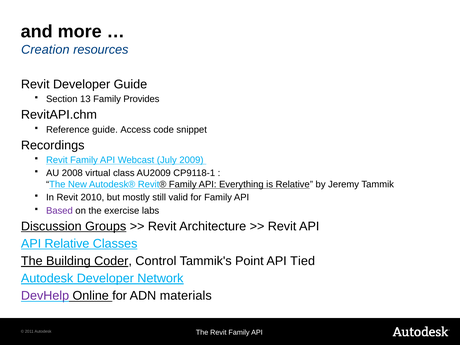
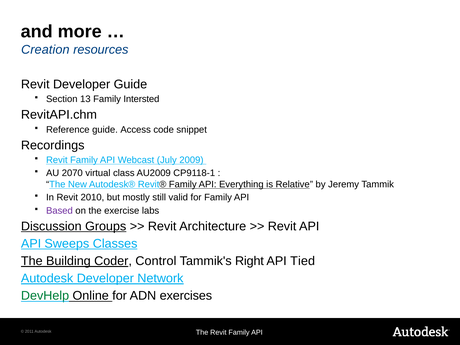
Provides: Provides -> Intersted (141, 99)
2008: 2008 -> 2070 (72, 173)
API Relative: Relative -> Sweeps (67, 244)
Point: Point -> Right (249, 261)
DevHelp colour: purple -> green (45, 296)
materials: materials -> exercises (186, 296)
